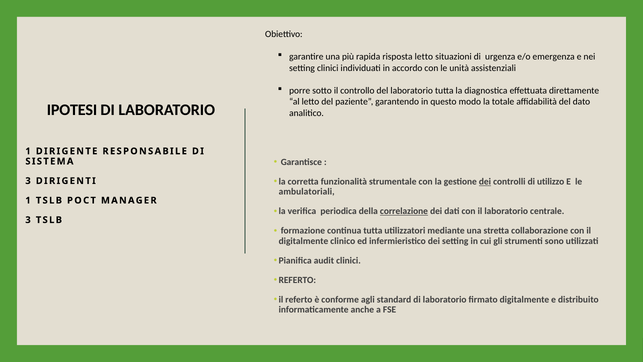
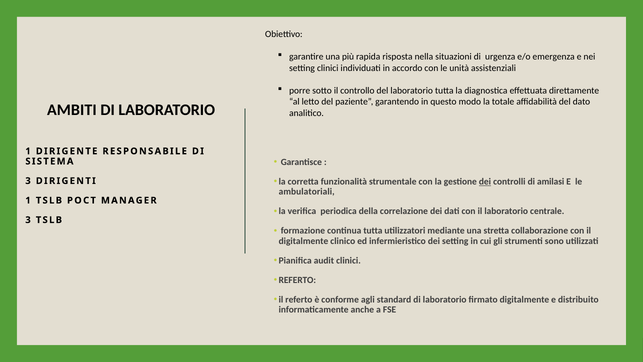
risposta letto: letto -> nella (424, 57)
IPOTESI: IPOTESI -> AMBITI (72, 110)
utilizzo: utilizzo -> amilasi (551, 181)
correlazione underline: present -> none (404, 211)
